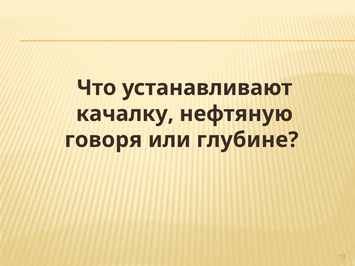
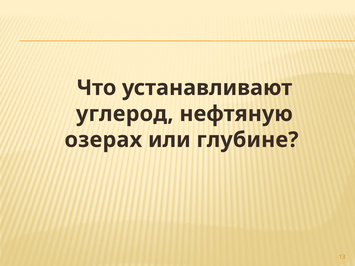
качалку: качалку -> углерод (125, 114)
говоря: говоря -> озерах (103, 140)
